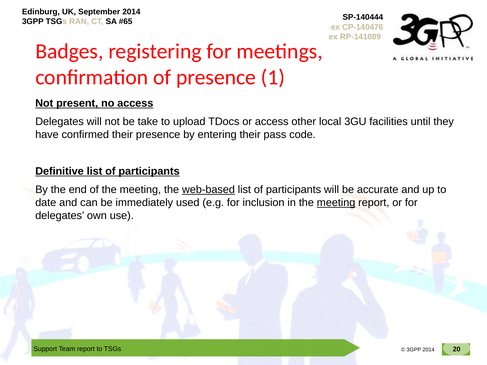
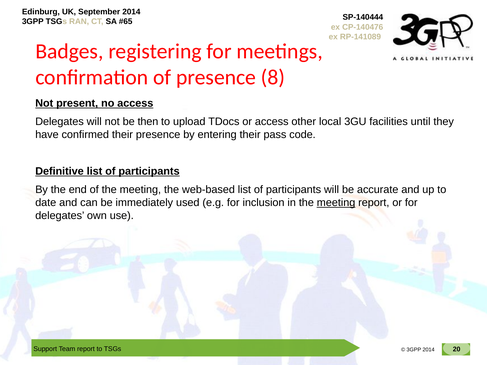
1: 1 -> 8 (273, 78)
take: take -> then (148, 122)
web-based underline: present -> none (208, 190)
